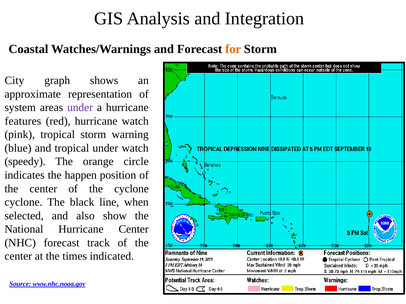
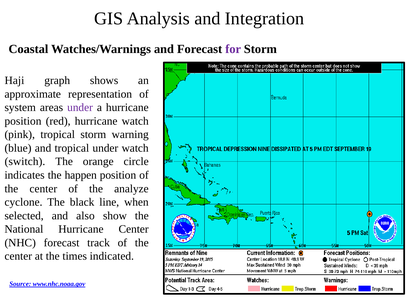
for colour: orange -> purple (233, 49)
City: City -> Haji (14, 81)
features: features -> position (23, 121)
speedy: speedy -> switch (25, 162)
the cyclone: cyclone -> analyze (131, 189)
